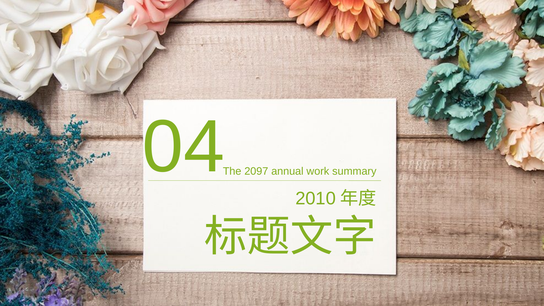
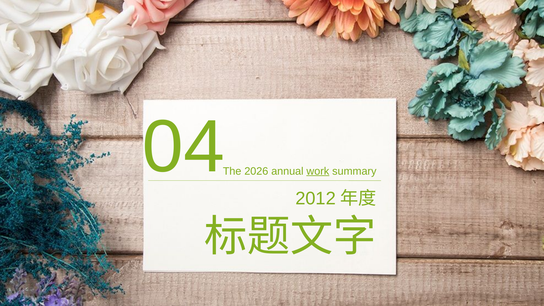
2097: 2097 -> 2026 (256, 171)
work underline: none -> present (318, 171)
2010: 2010 -> 2012 (316, 199)
